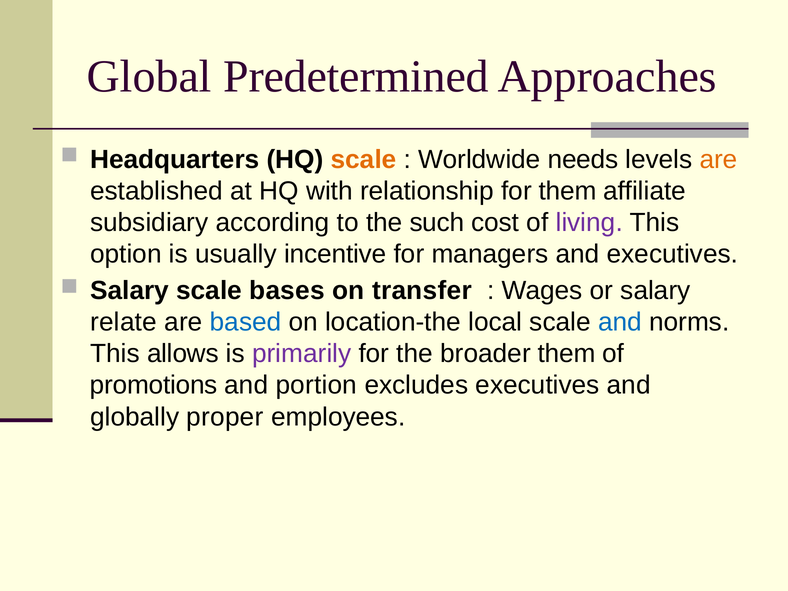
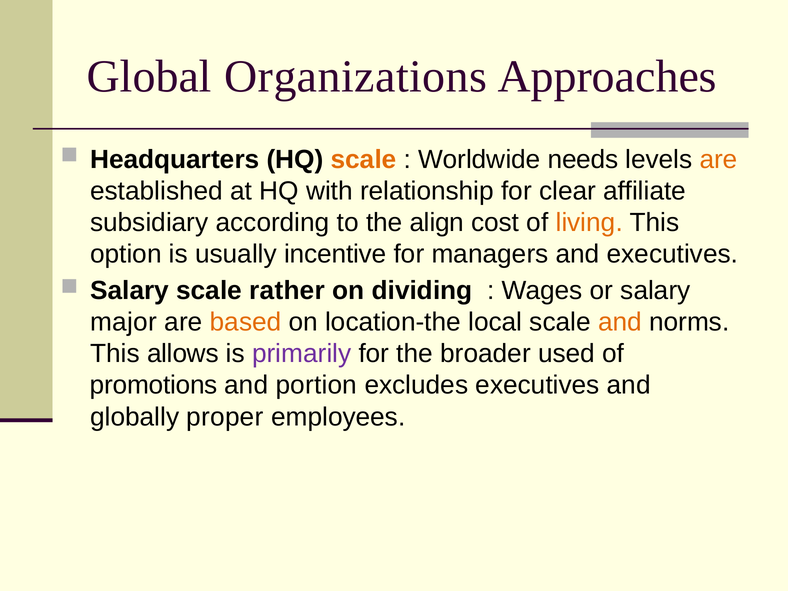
Predetermined: Predetermined -> Organizations (356, 76)
for them: them -> clear (568, 191)
such: such -> align (437, 222)
living colour: purple -> orange (589, 222)
bases: bases -> rather (287, 291)
transfer: transfer -> dividing (422, 291)
relate: relate -> major (124, 322)
based colour: blue -> orange (246, 322)
and colour: blue -> orange (620, 322)
broader them: them -> used (567, 354)
